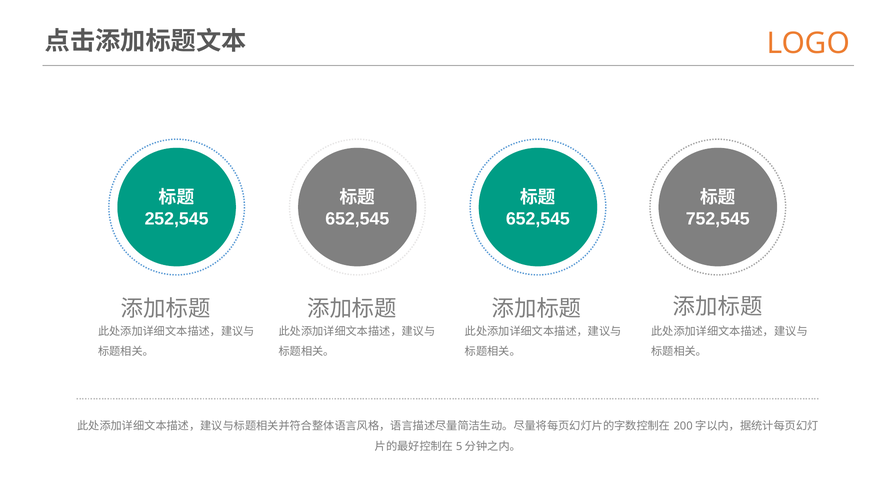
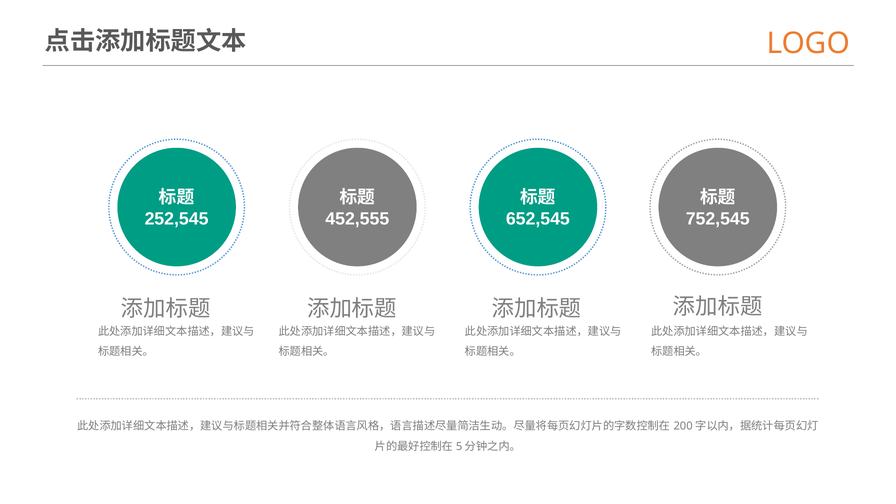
652,545: 652,545 -> 452,555 (357, 219)
